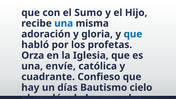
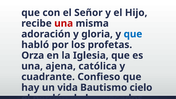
Sumo: Sumo -> Señor (88, 13)
una colour: blue -> red (64, 23)
envíe: envíe -> ajena (61, 66)
días: días -> vida (68, 88)
